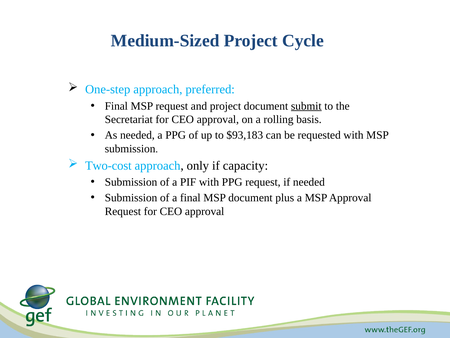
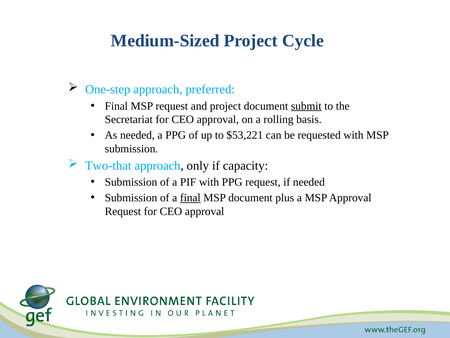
$93,183: $93,183 -> $53,221 (245, 135)
Two-cost: Two-cost -> Two-that (108, 165)
final underline: none -> present (190, 198)
